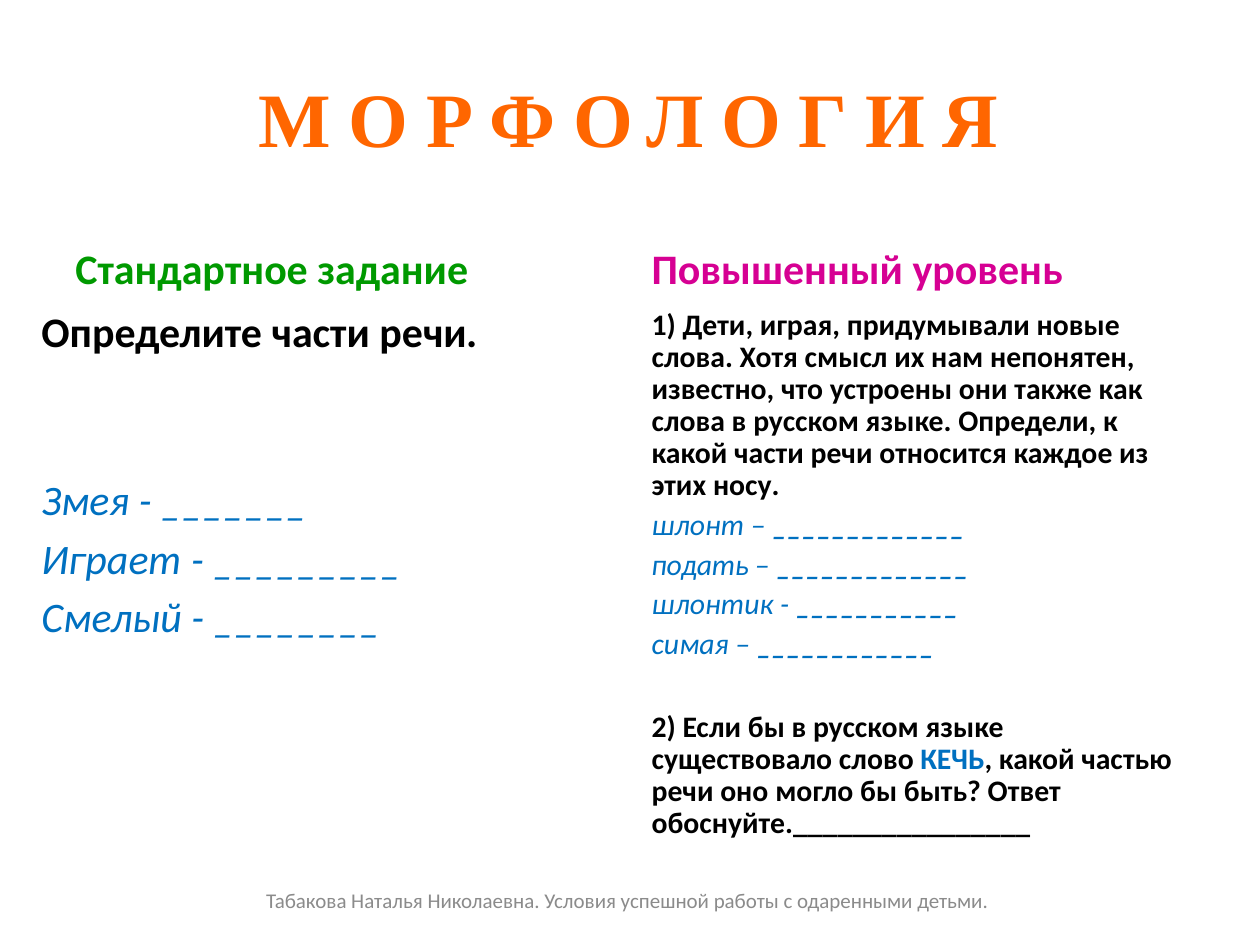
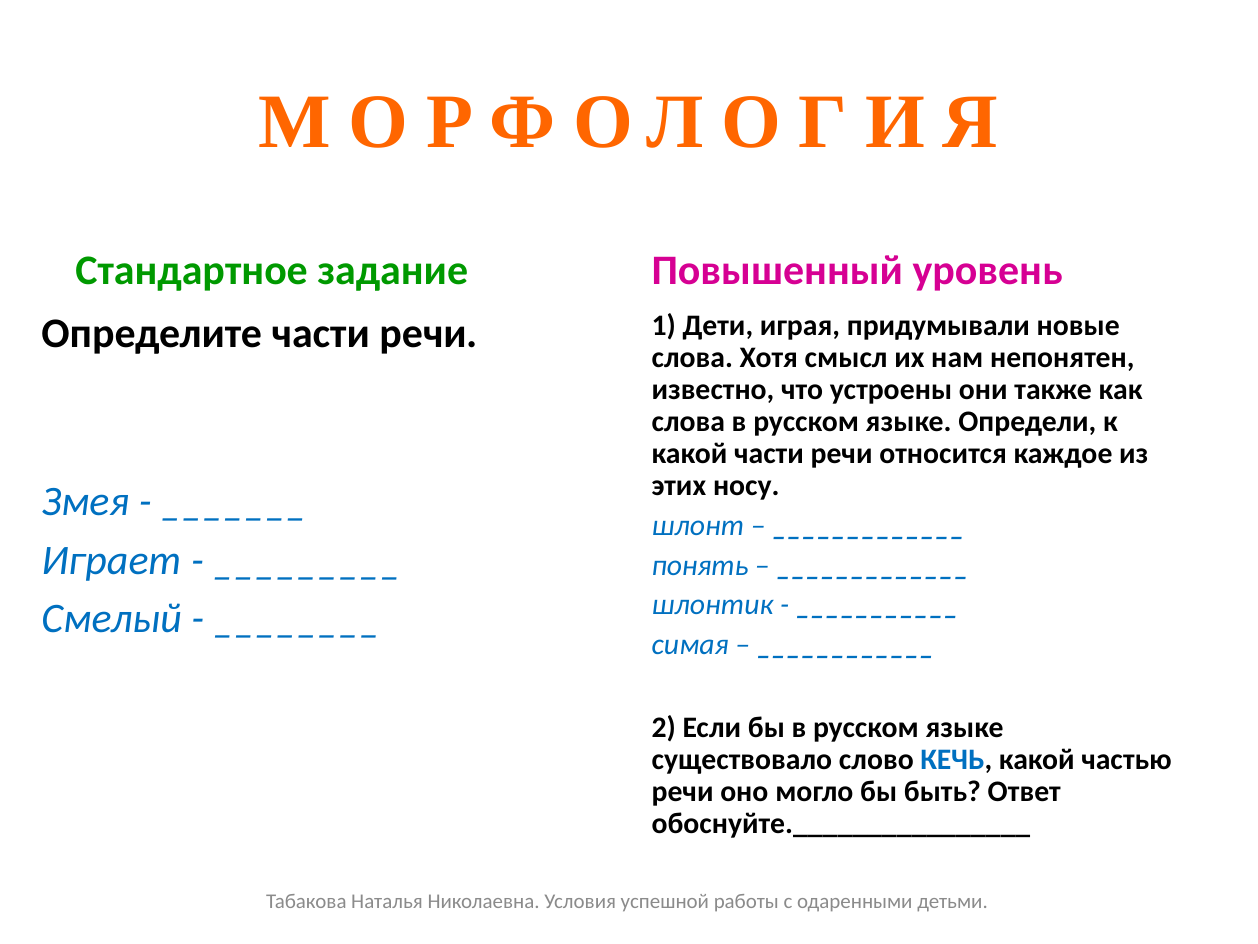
подать: подать -> понять (700, 565)
